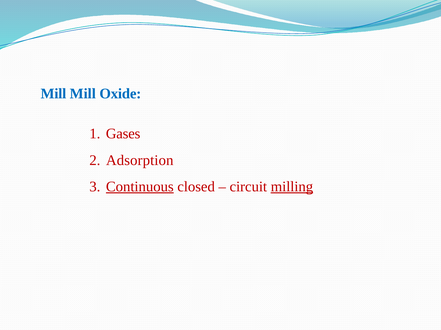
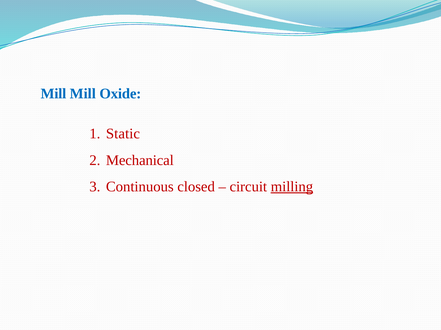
Gases: Gases -> Static (123, 134)
Adsorption: Adsorption -> Mechanical (140, 161)
Continuous underline: present -> none (140, 187)
